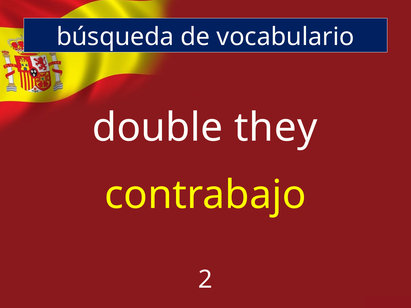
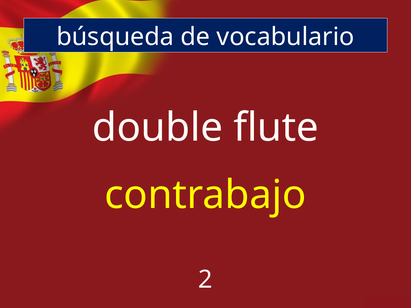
they: they -> flute (276, 128)
